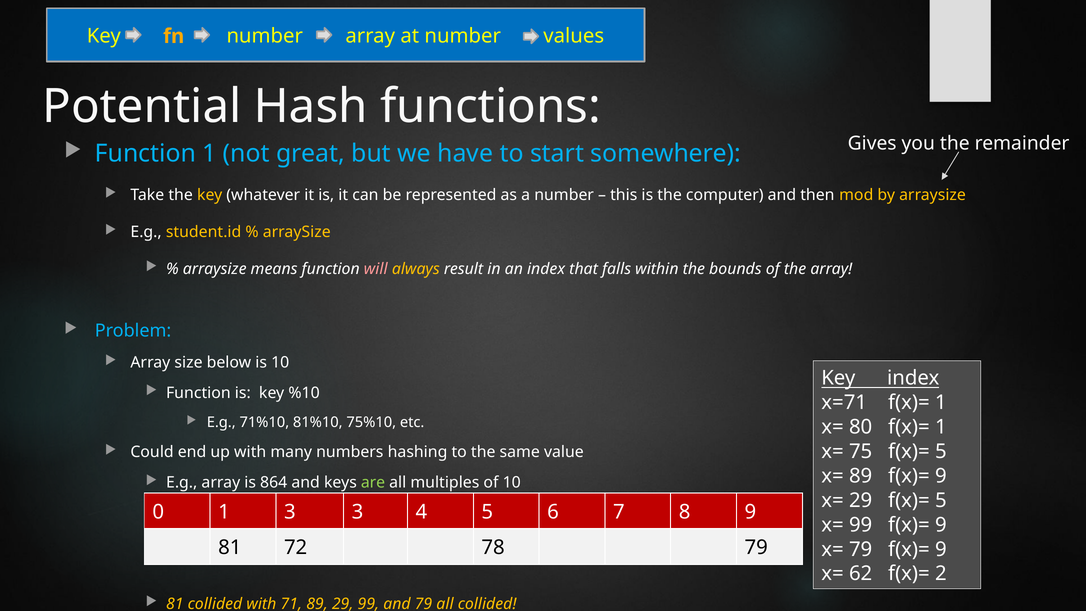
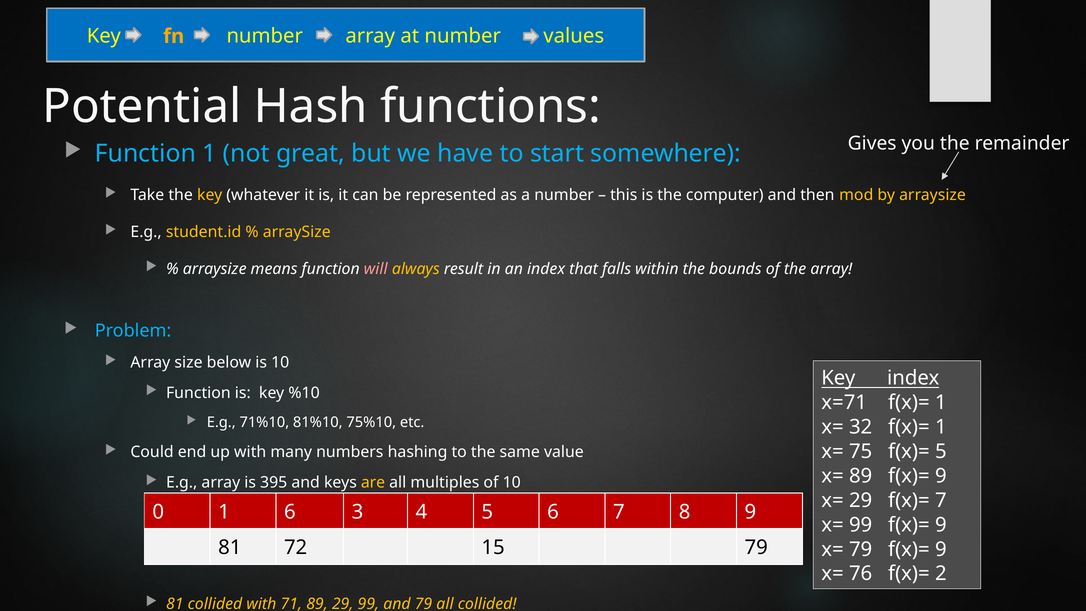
80: 80 -> 32 (861, 427)
864: 864 -> 395 (274, 482)
are colour: light green -> yellow (373, 482)
29 f(x)= 5: 5 -> 7 (941, 500)
1 3: 3 -> 6 (290, 512)
78: 78 -> 15 (493, 548)
62: 62 -> 76 (861, 574)
